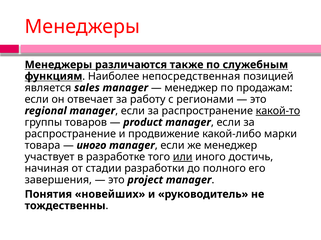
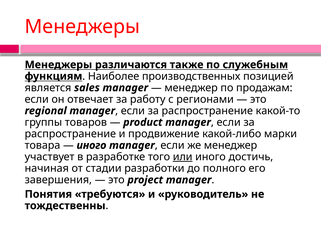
непосредственная: непосредственная -> производственных (191, 76)
какой-то underline: present -> none (278, 111)
новейших: новейших -> требуются (110, 195)
